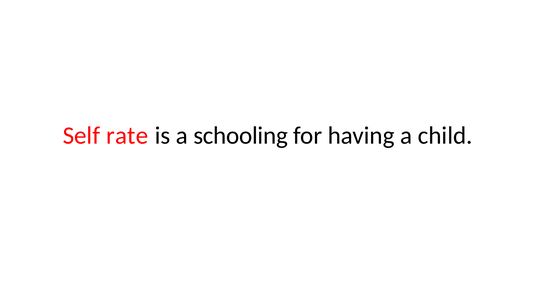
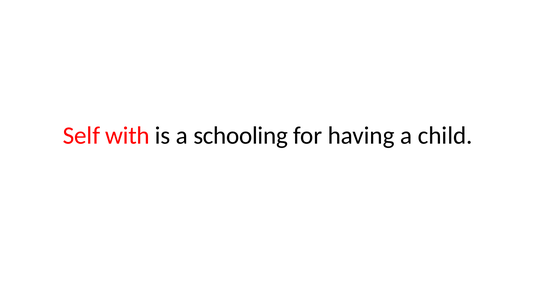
rate: rate -> with (127, 136)
